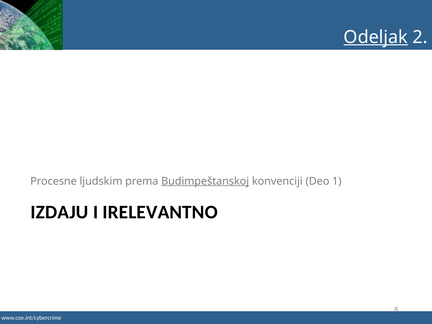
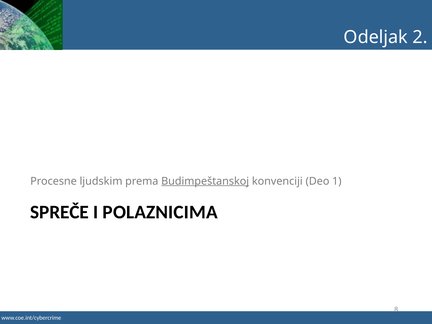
Odeljak underline: present -> none (376, 37)
IZDAJU: IZDAJU -> SPREČE (60, 212)
IRELEVANTNO: IRELEVANTNO -> POLAZNICIMA (160, 212)
